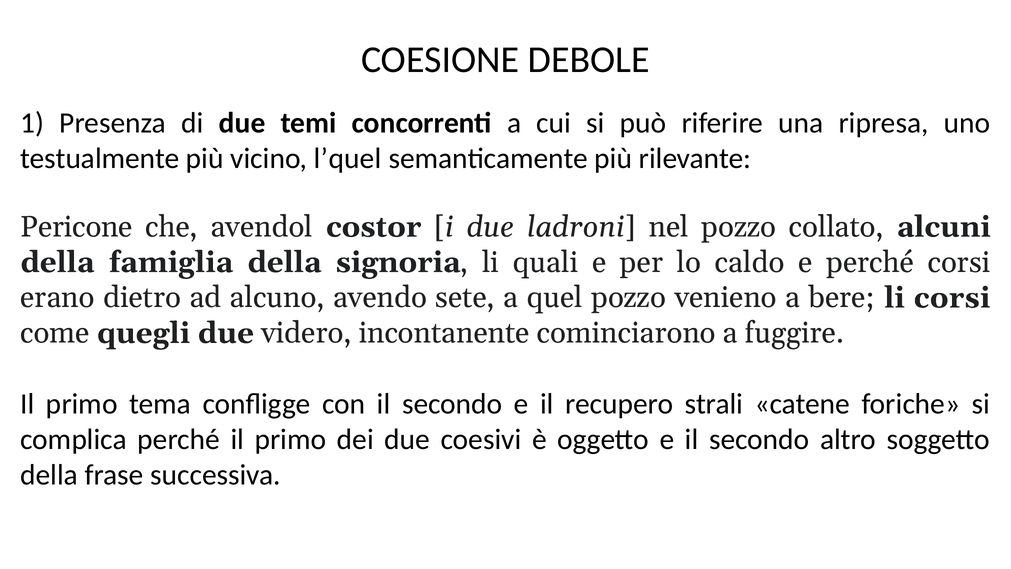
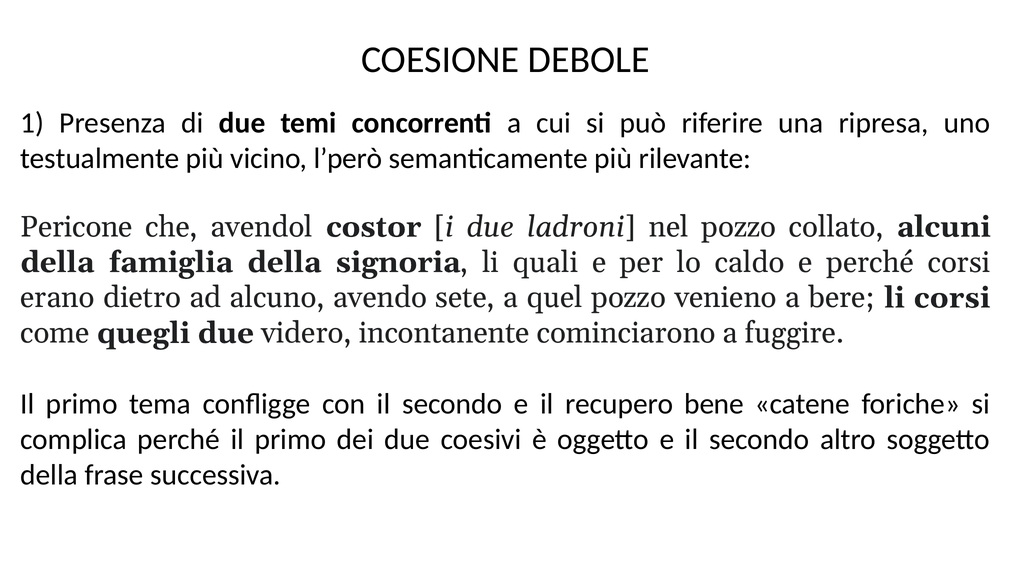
l’quel: l’quel -> l’però (348, 159)
strali: strali -> bene (714, 404)
